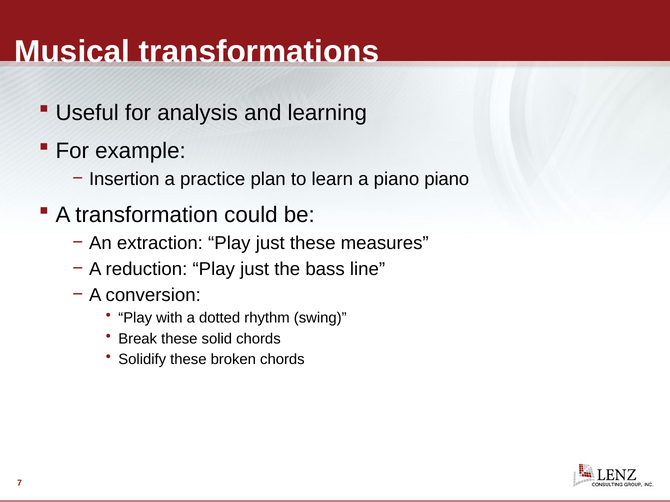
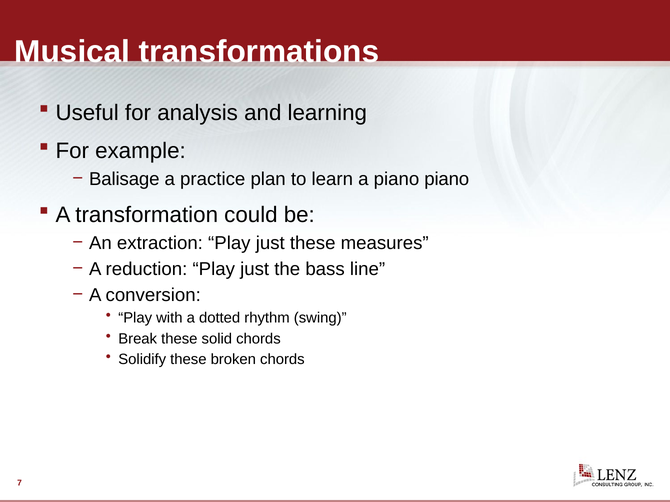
Insertion: Insertion -> Balisage (124, 179)
